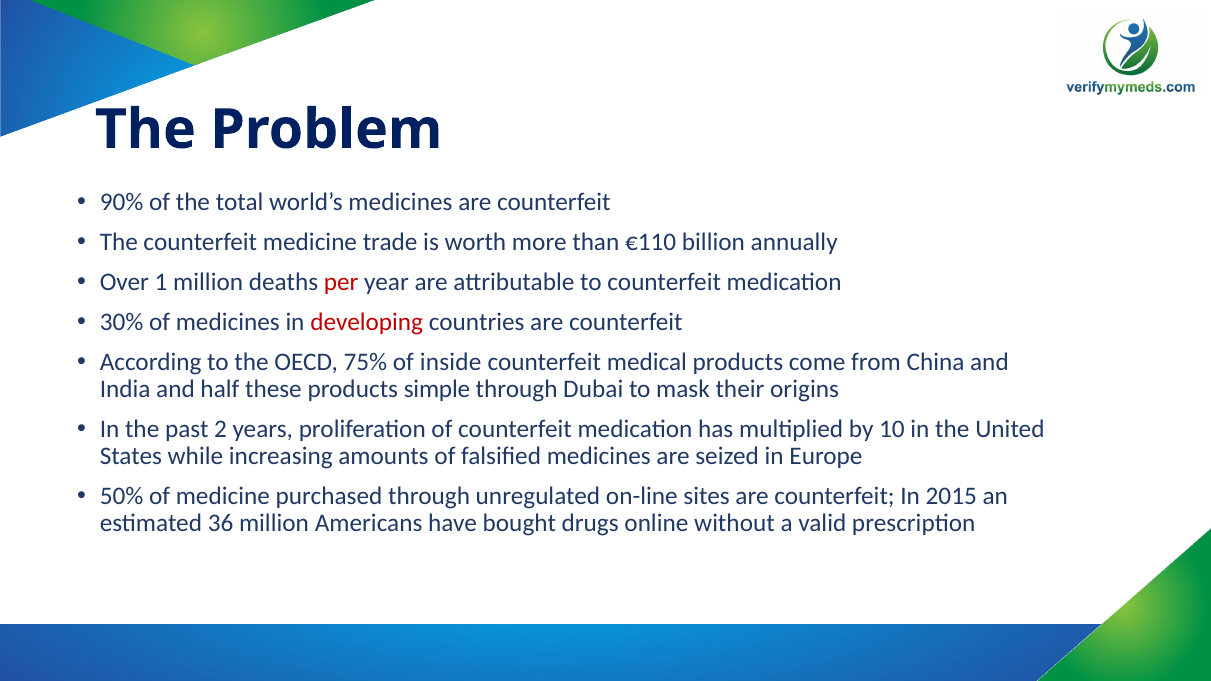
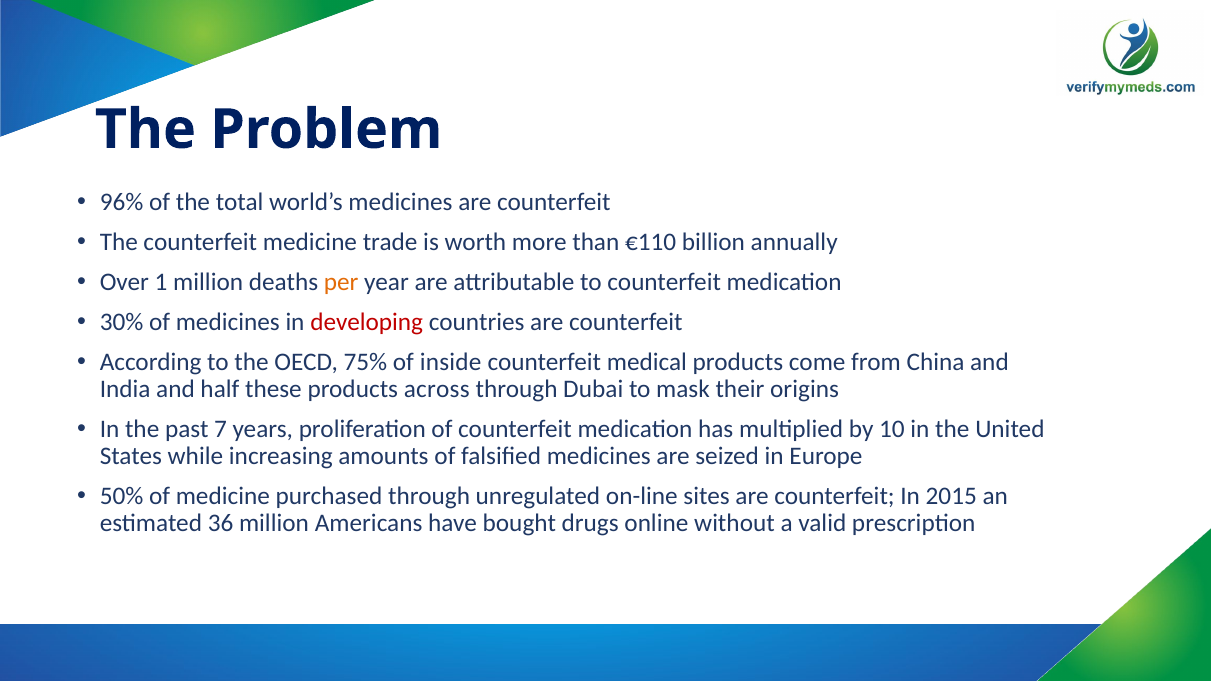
90%: 90% -> 96% (122, 202)
per colour: red -> orange (341, 282)
simple: simple -> across (437, 389)
2: 2 -> 7 (220, 429)
